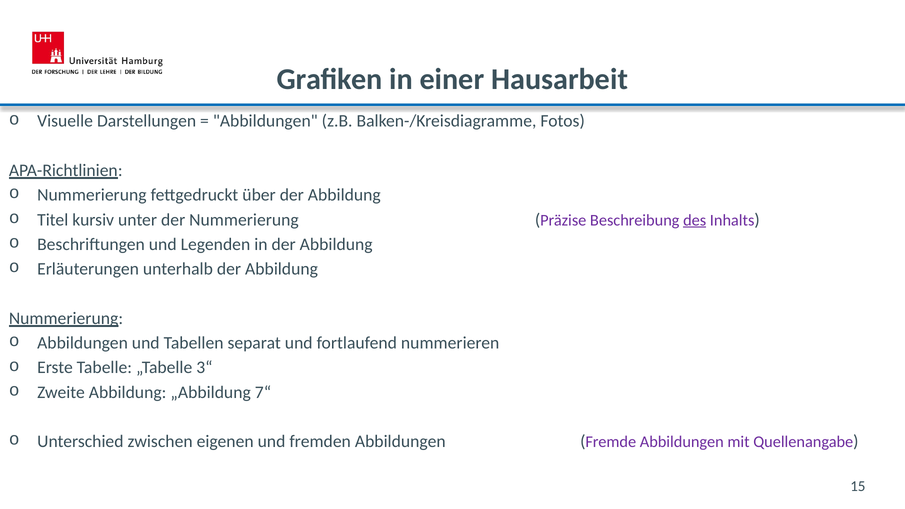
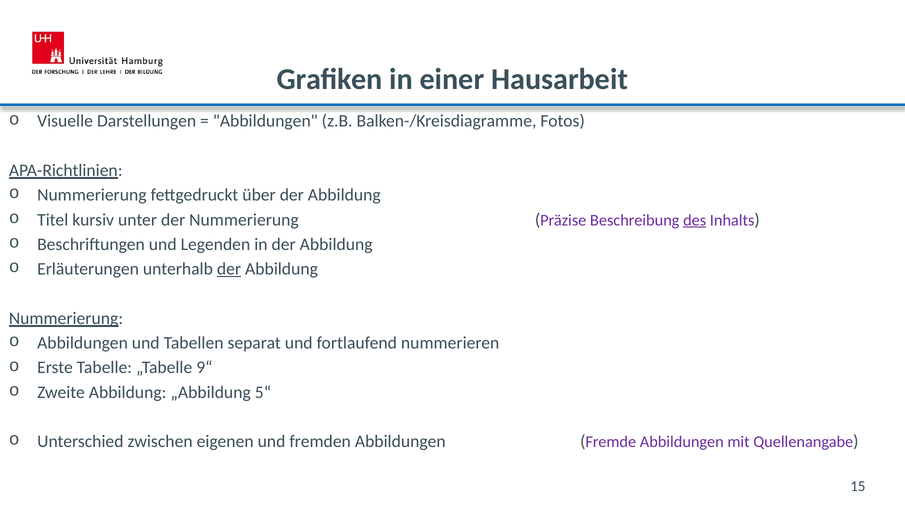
der underline: none -> present (229, 269)
3“: 3“ -> 9“ (204, 368)
7“: 7“ -> 5“ (263, 392)
